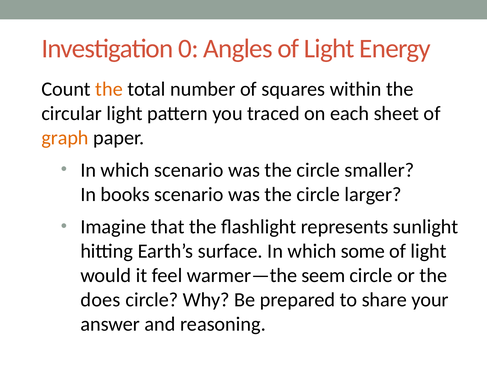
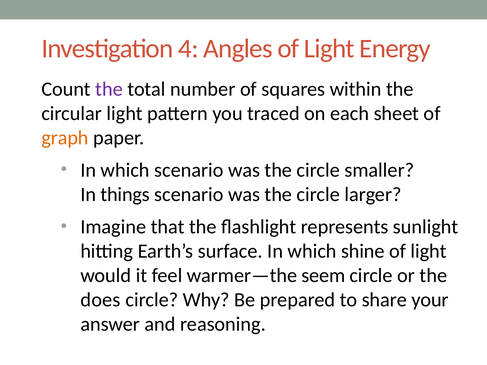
0: 0 -> 4 (188, 49)
the colour: orange -> purple (109, 89)
books: books -> things (125, 195)
some: some -> shine (363, 251)
